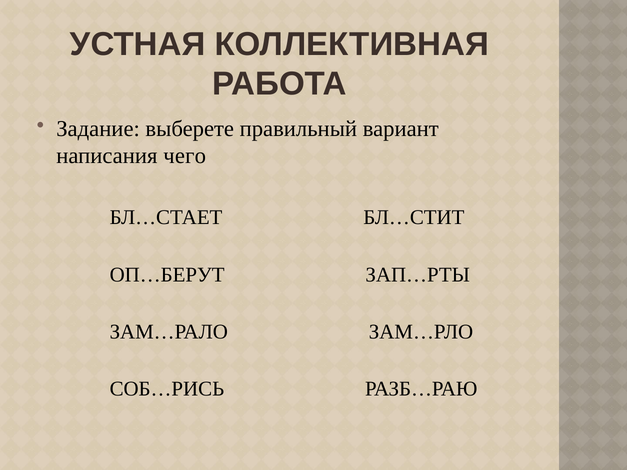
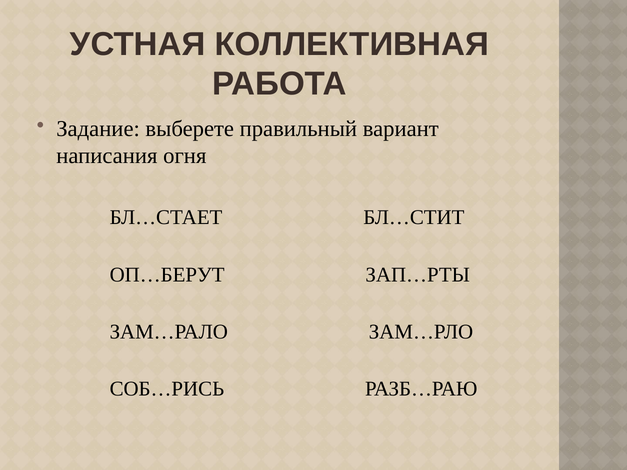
чего: чего -> огня (185, 156)
